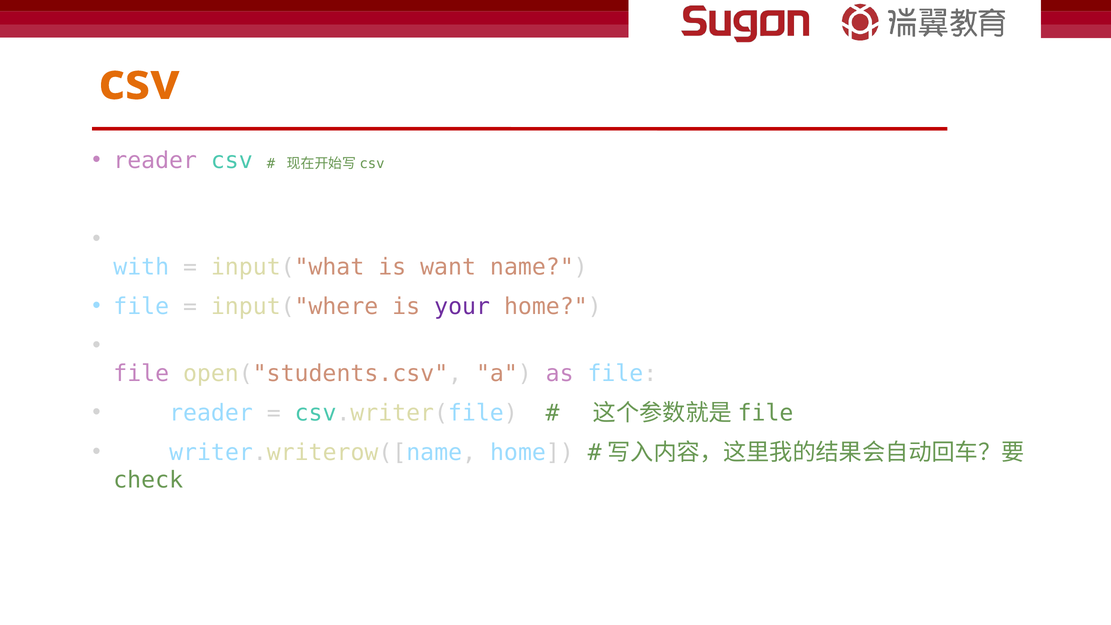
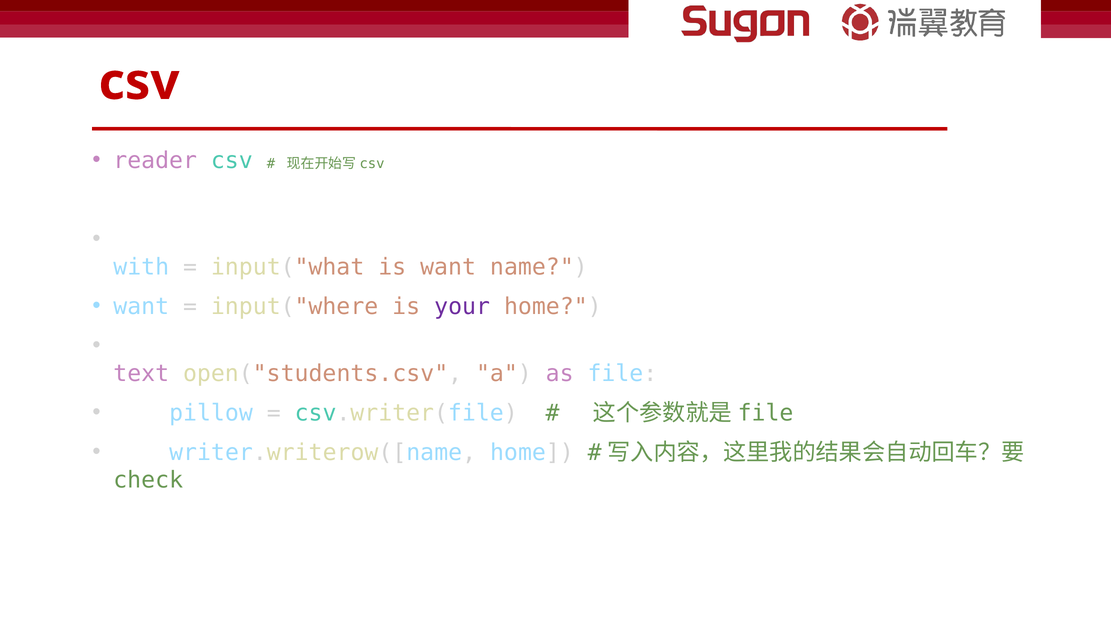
csv colour: orange -> red (139, 82)
file: file -> want (141, 306)
file: file -> text (141, 374)
reader: reader -> pillow (211, 413)
